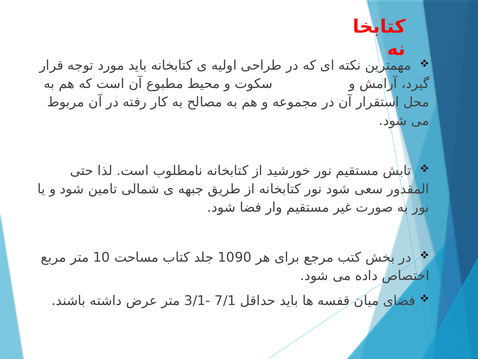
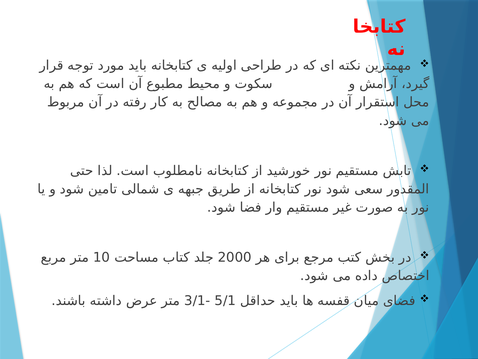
1090: 1090 -> 2000 (235, 257)
7/1: 7/1 -> 5/1 (225, 300)
